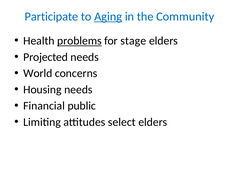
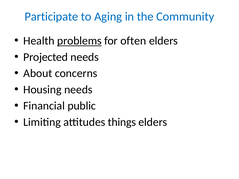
Aging underline: present -> none (108, 17)
stage: stage -> often (133, 41)
World: World -> About (38, 73)
select: select -> things (122, 122)
